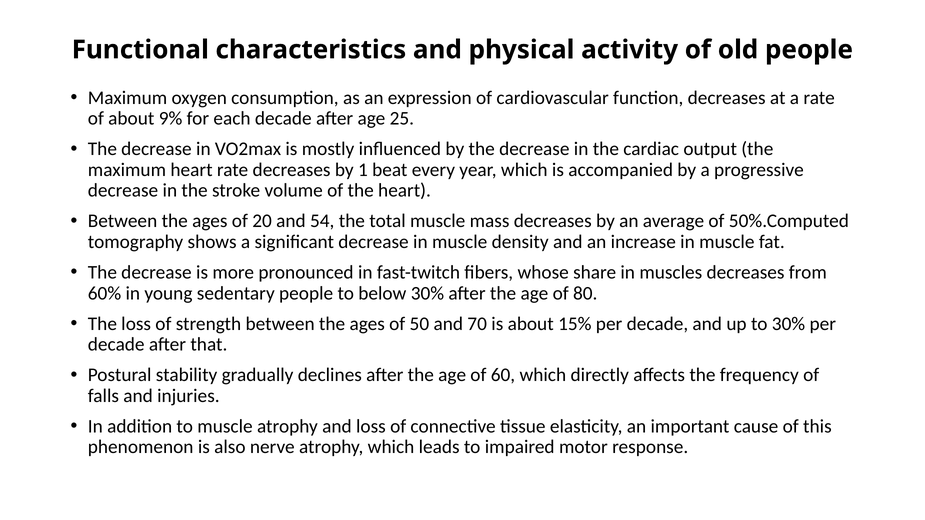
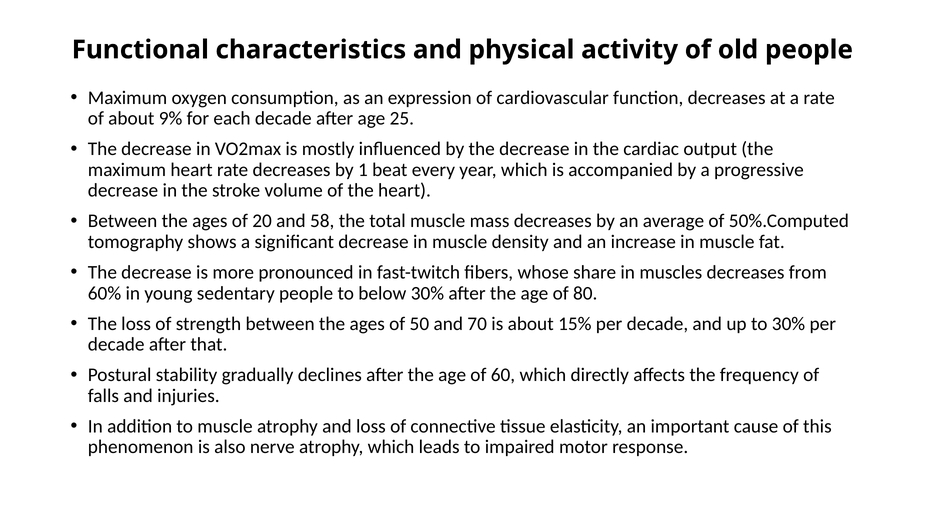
54: 54 -> 58 (322, 221)
